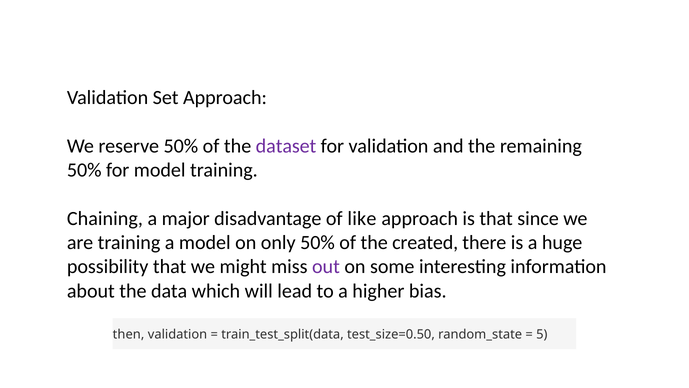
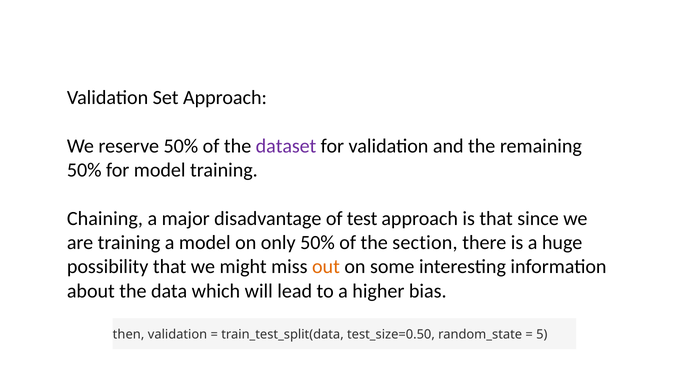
like: like -> test (362, 218)
created: created -> section (425, 242)
out colour: purple -> orange (326, 266)
